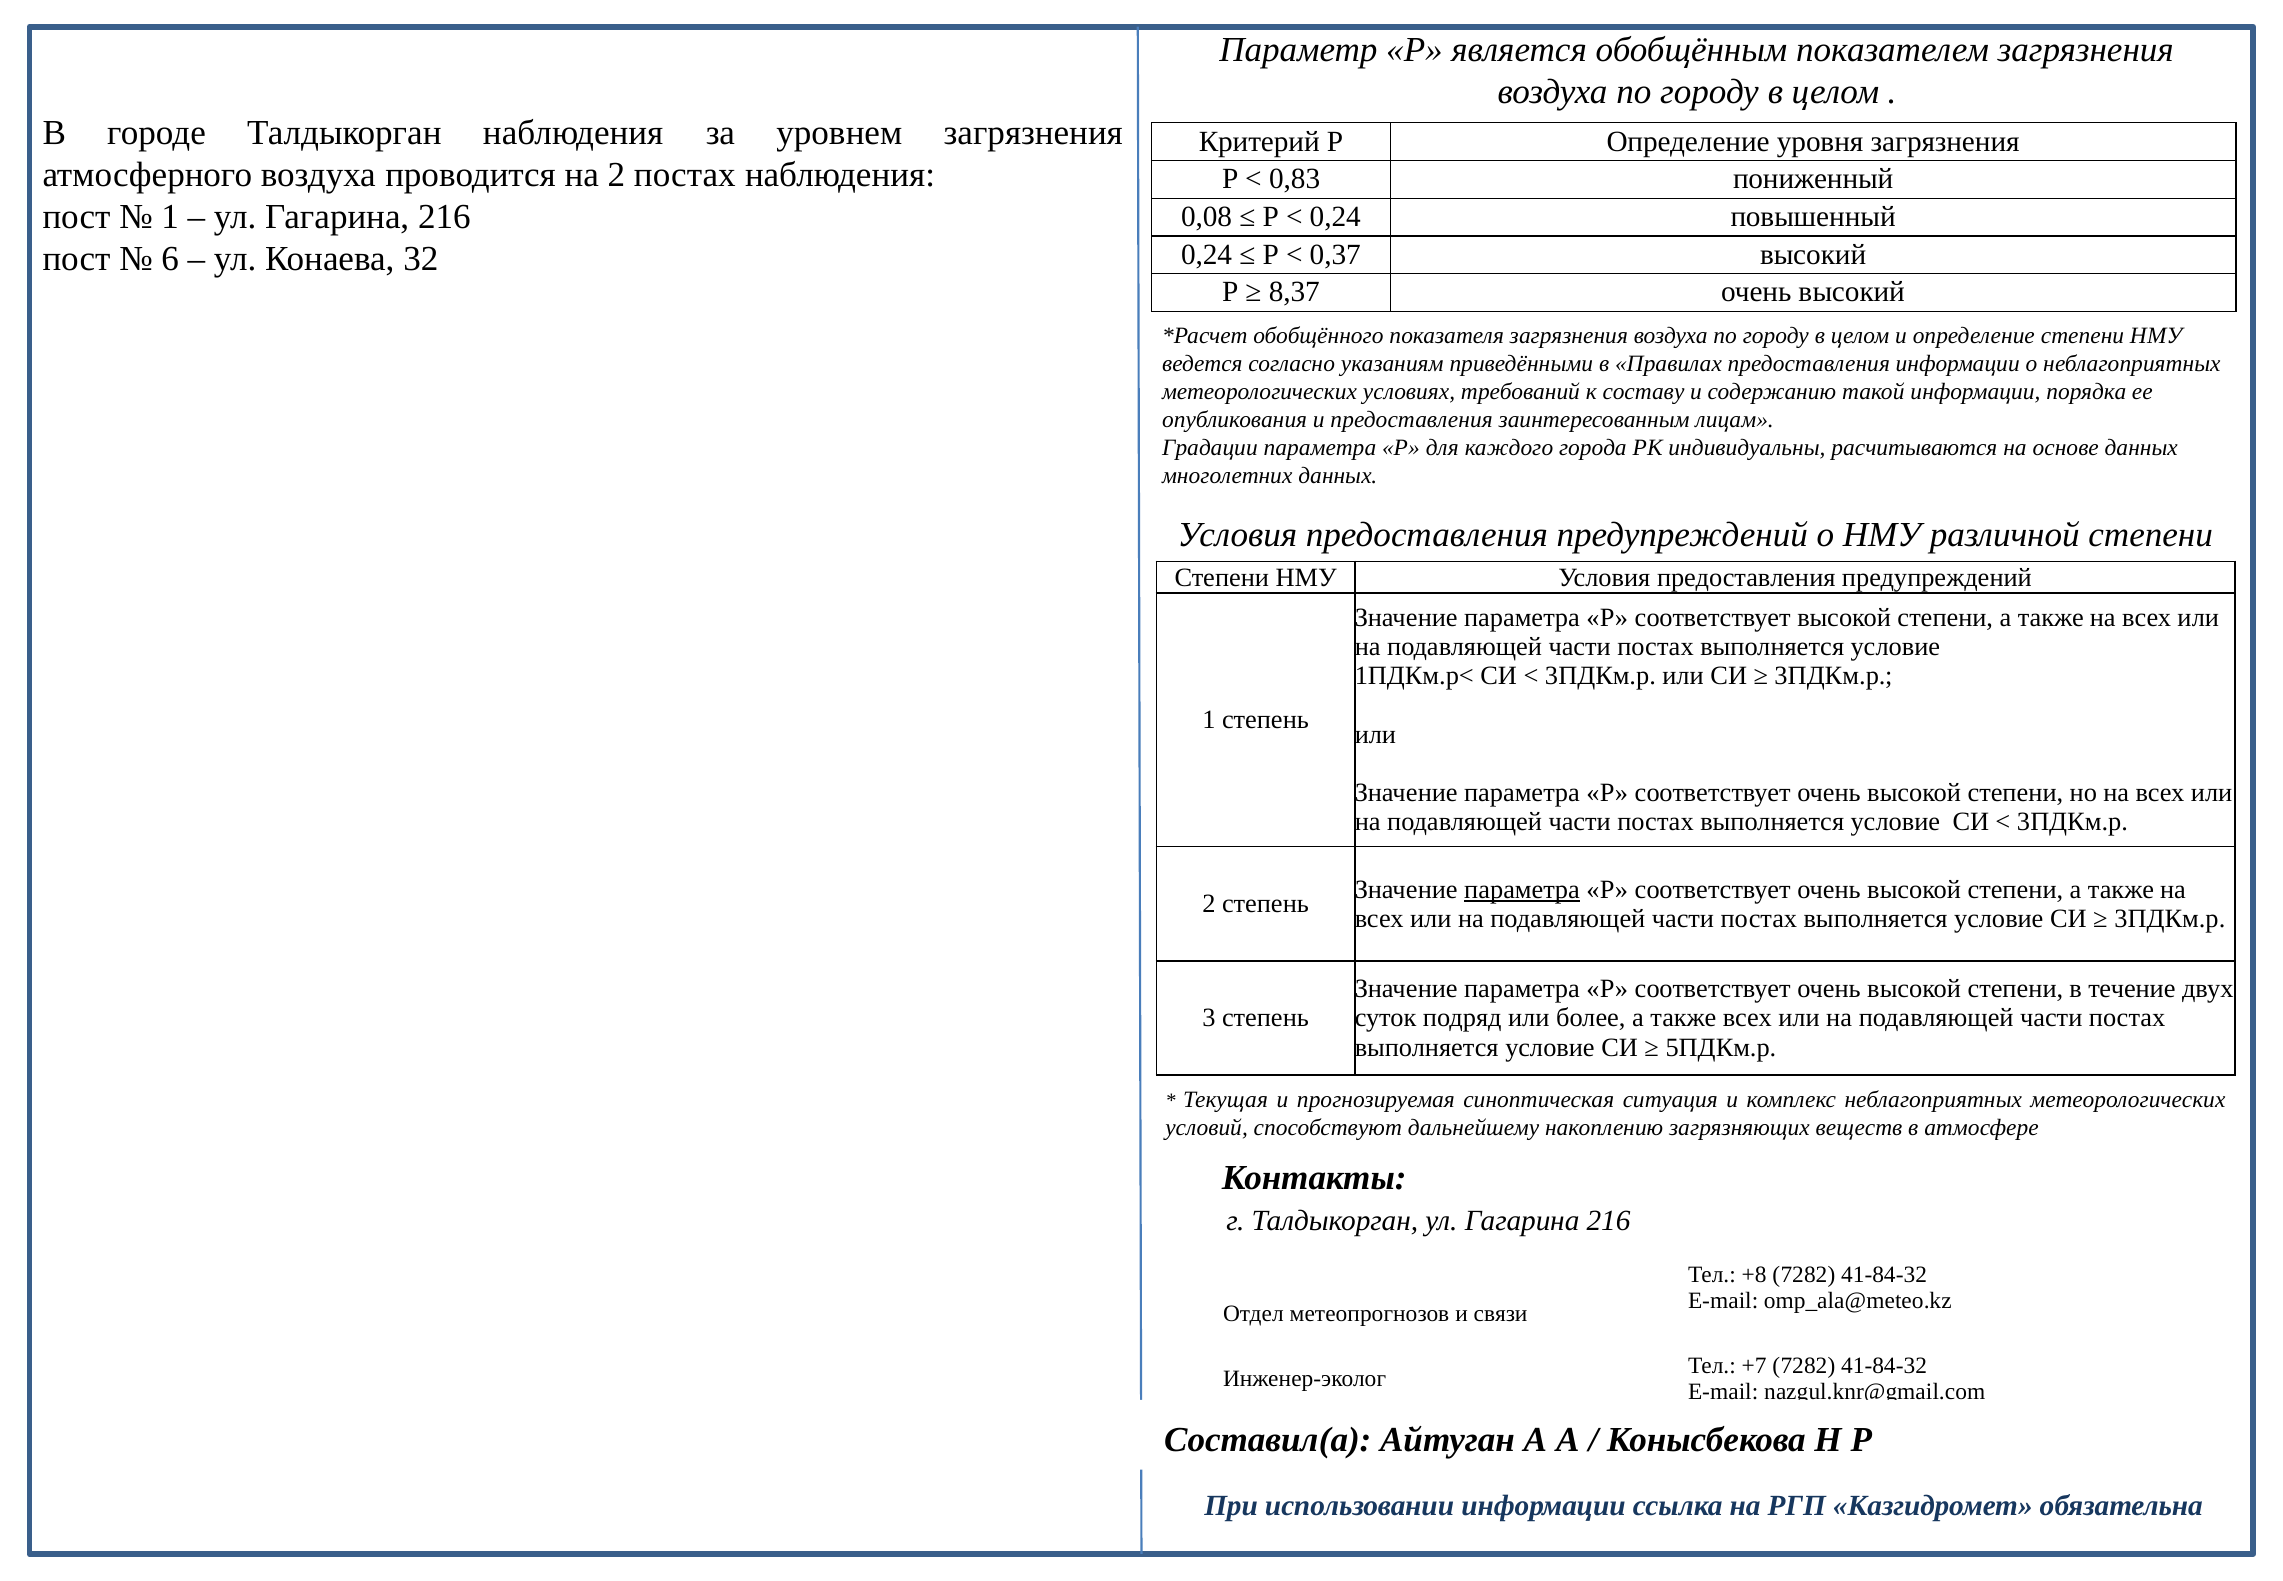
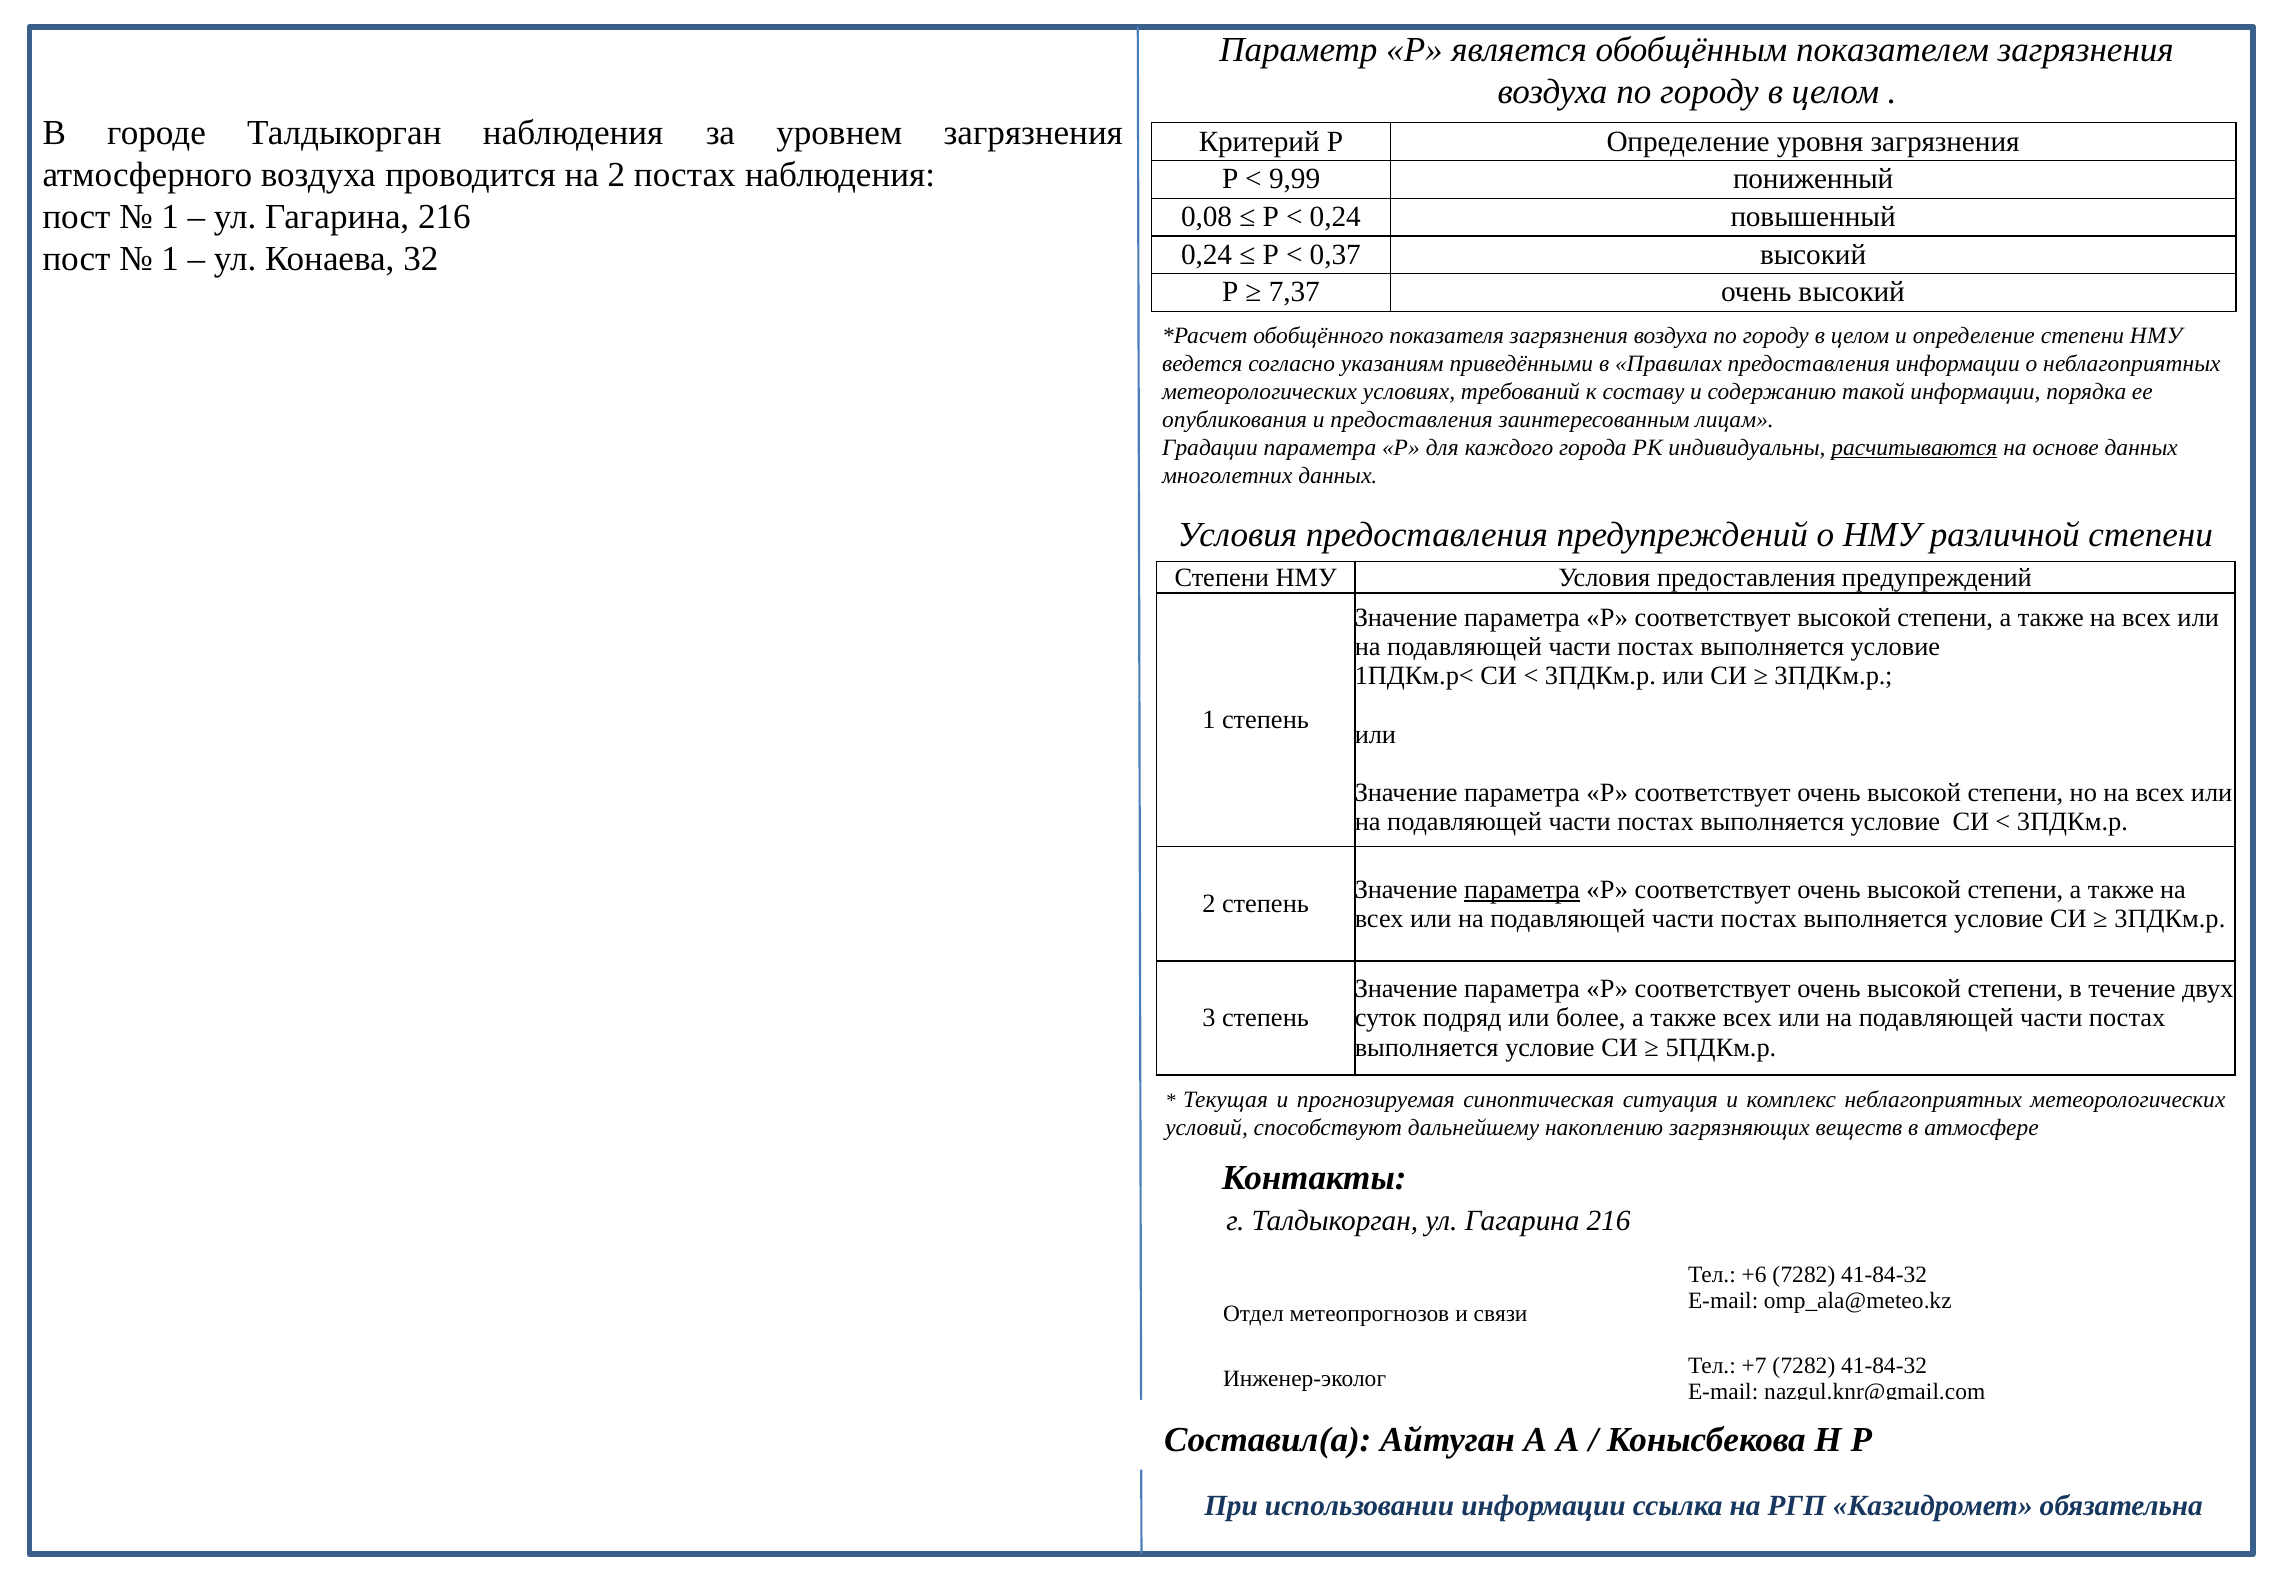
0,83: 0,83 -> 9,99 (1295, 179)
6: 6 -> 1 (170, 259)
8,37: 8,37 -> 7,37 (1294, 292)
расчитываются underline: none -> present (1914, 447)
+8: +8 -> +6 (1754, 1274)
